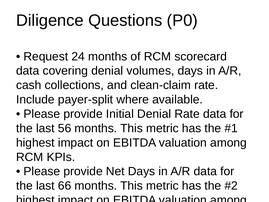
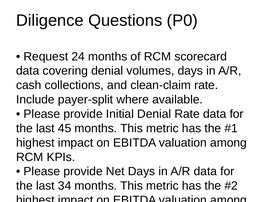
56: 56 -> 45 (65, 128)
66: 66 -> 34 (65, 186)
